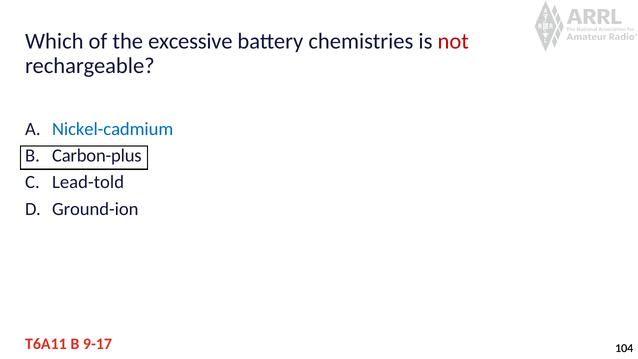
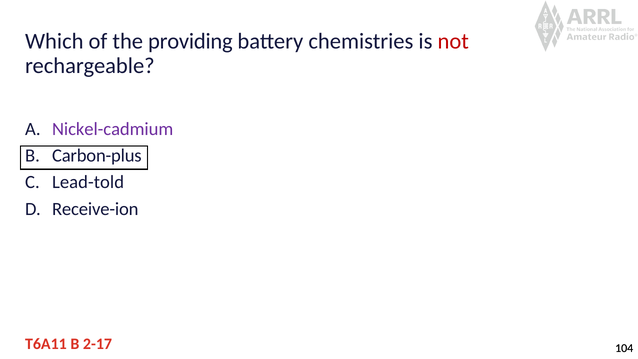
excessive: excessive -> providing (190, 41)
Nickel-cadmium colour: blue -> purple (113, 129)
Ground-ion: Ground-ion -> Receive-ion (95, 209)
9-17: 9-17 -> 2-17 (97, 344)
